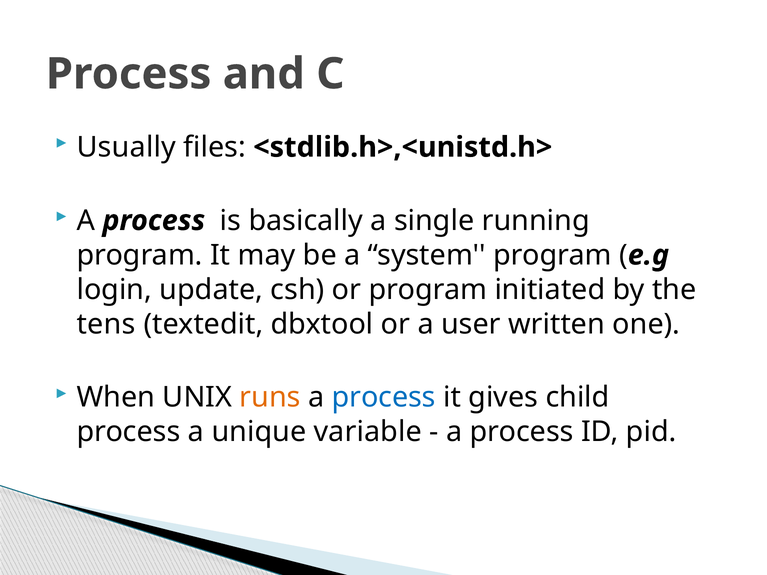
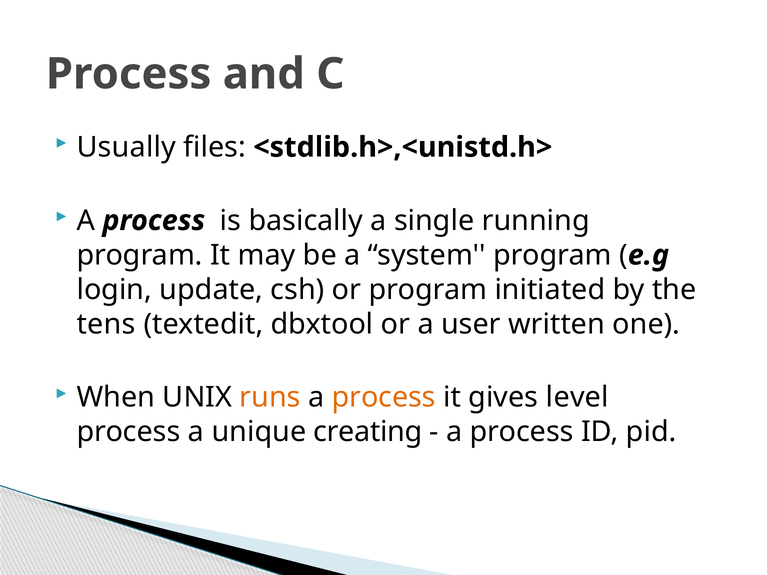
process colour: blue -> orange (384, 398)
child: child -> level (577, 398)
variable: variable -> creating (368, 432)
